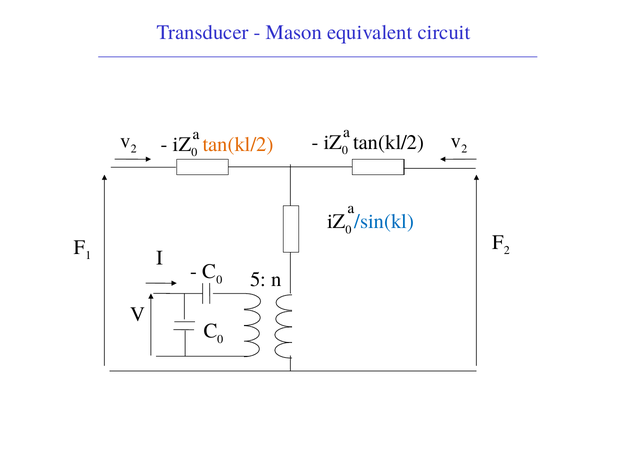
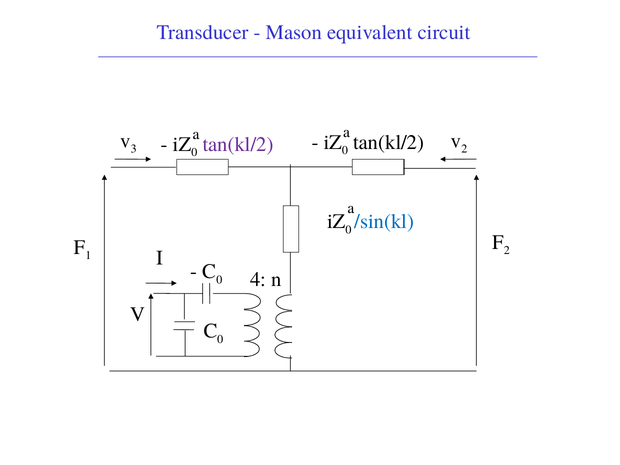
2: 2 -> 3 (134, 149)
tan(kl/2 colour: orange -> purple (238, 144)
5: 5 -> 4 (258, 279)
